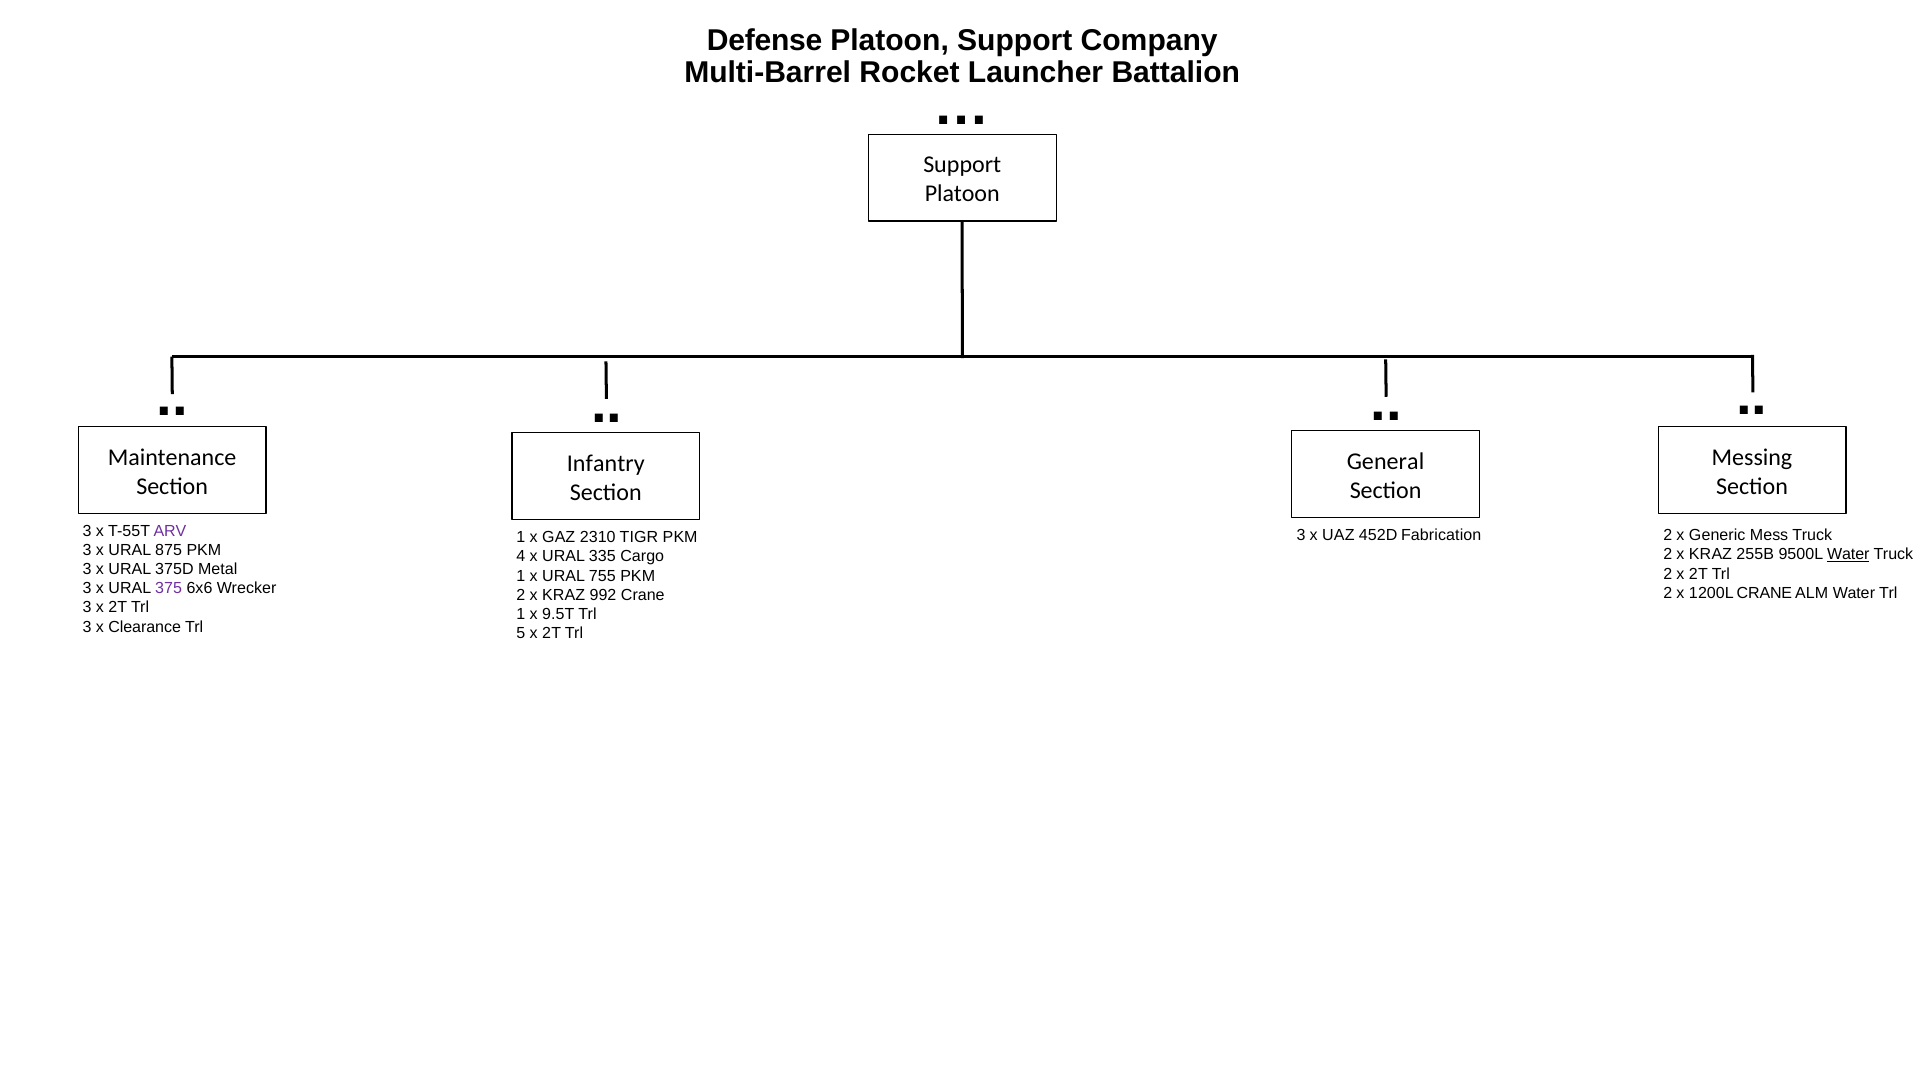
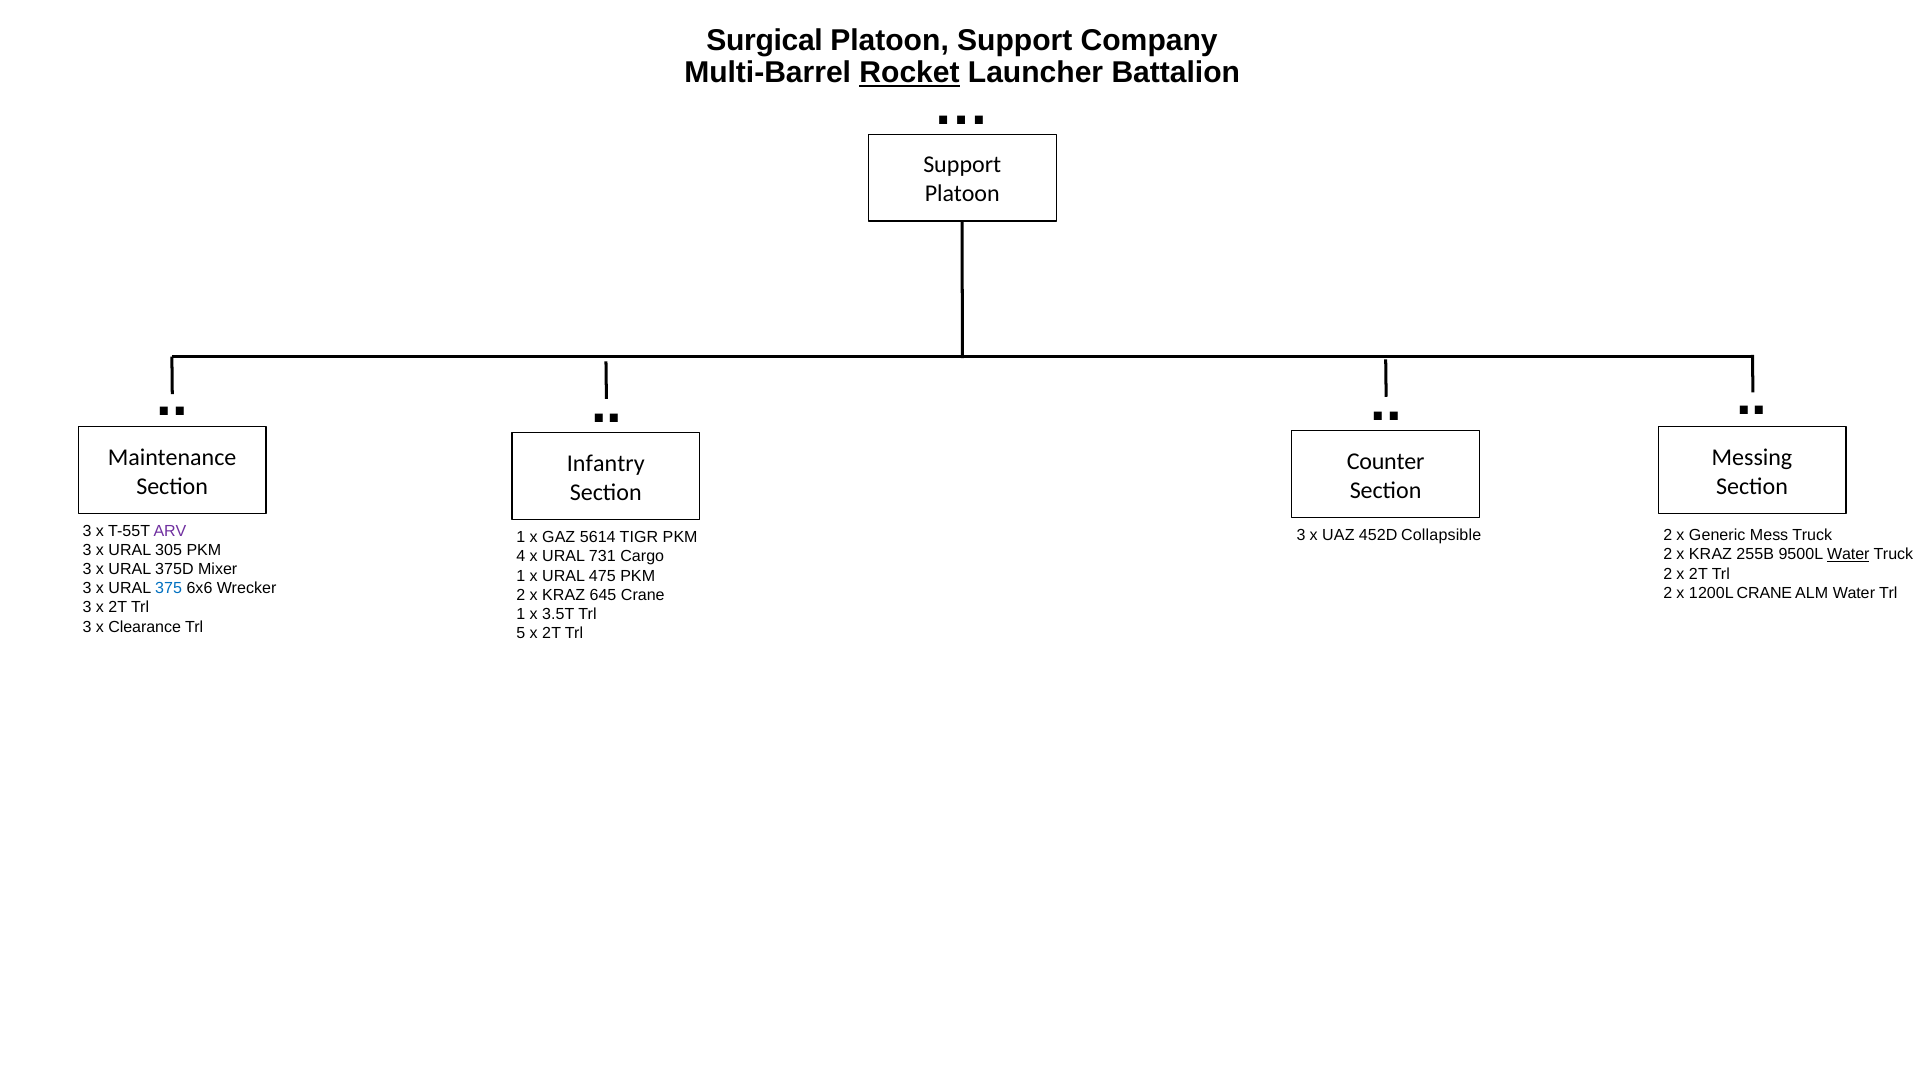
Defense: Defense -> Surgical (765, 40)
Rocket underline: none -> present (910, 73)
General: General -> Counter (1386, 461)
Fabrication: Fabrication -> Collapsible (1441, 535)
2310: 2310 -> 5614 (598, 537)
875: 875 -> 305 (169, 550)
335: 335 -> 731 (602, 556)
Metal: Metal -> Mixer (218, 569)
755: 755 -> 475 (602, 576)
375 colour: purple -> blue (169, 588)
992: 992 -> 645 (603, 595)
9.5T: 9.5T -> 3.5T (558, 614)
